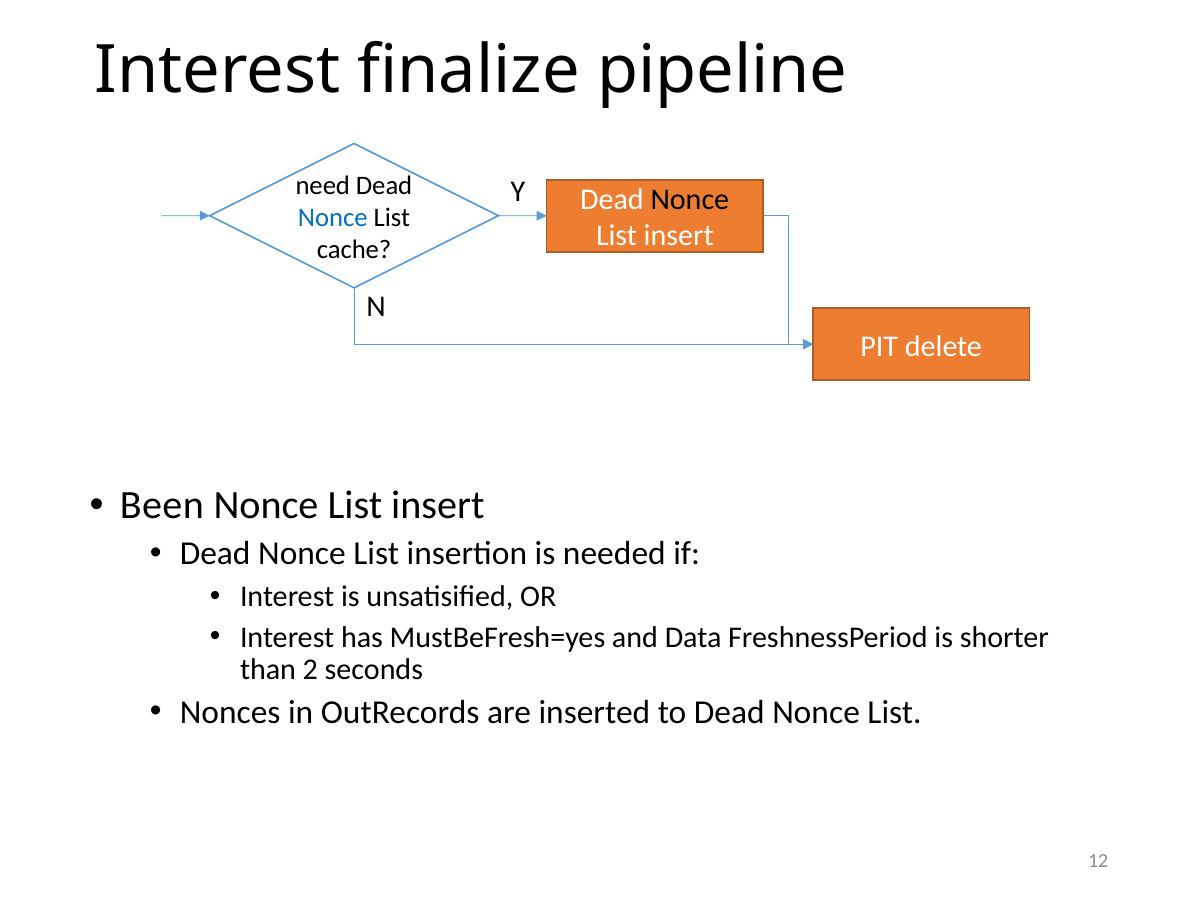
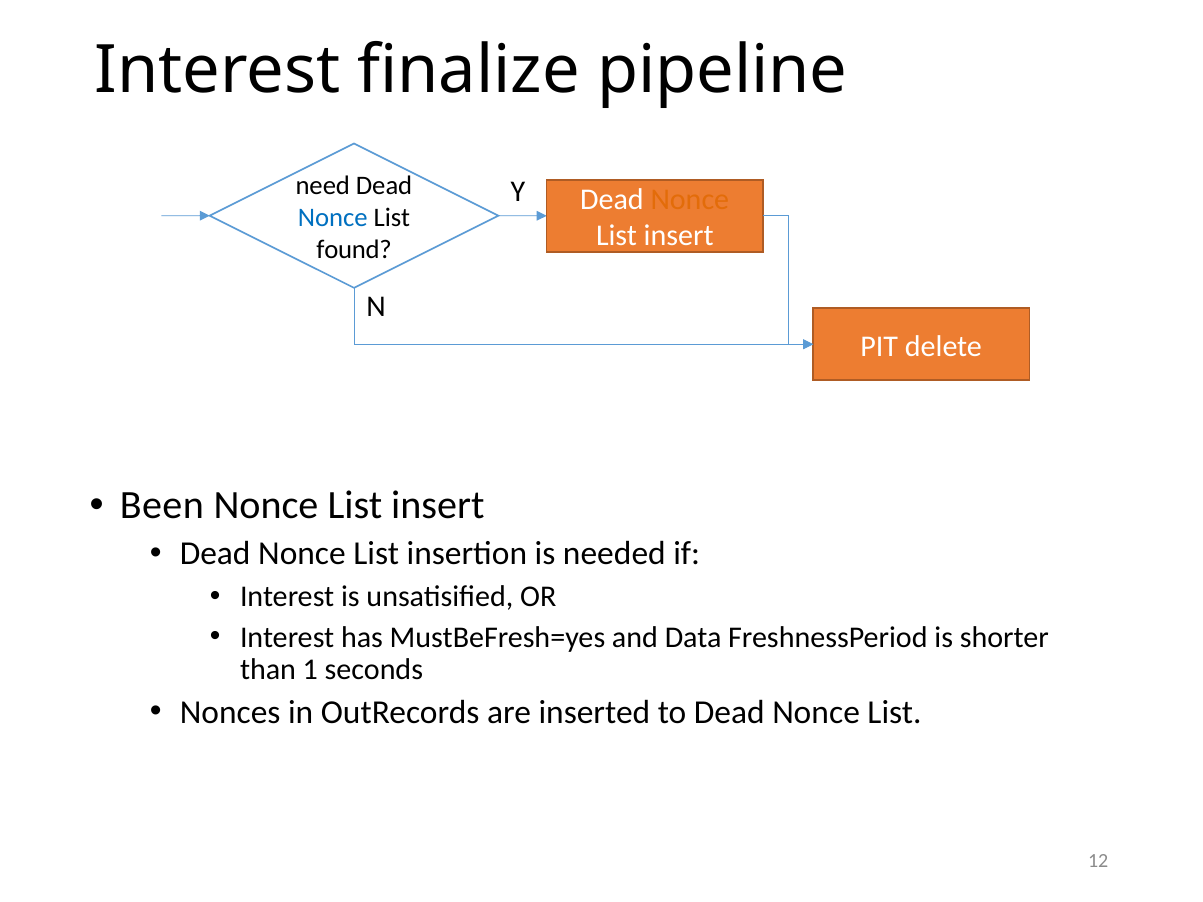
Nonce colour: black -> orange (690, 200)
cache: cache -> found (354, 250)
2: 2 -> 1 (310, 670)
